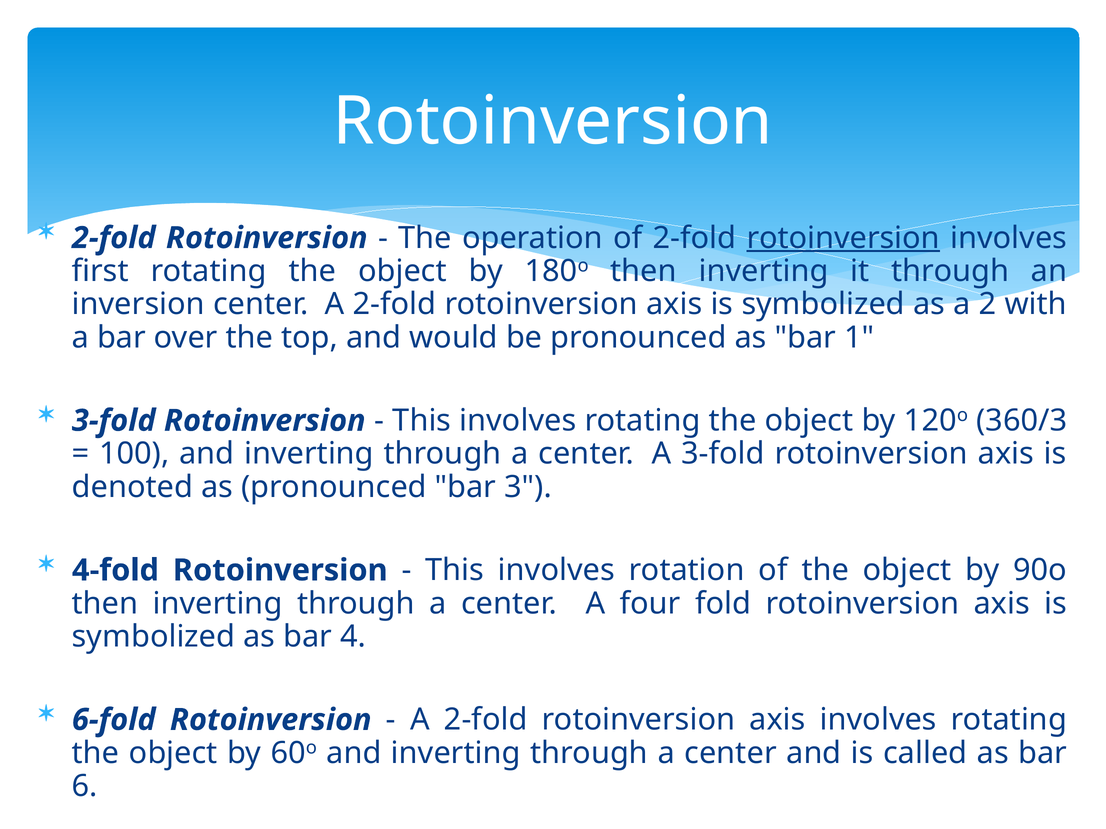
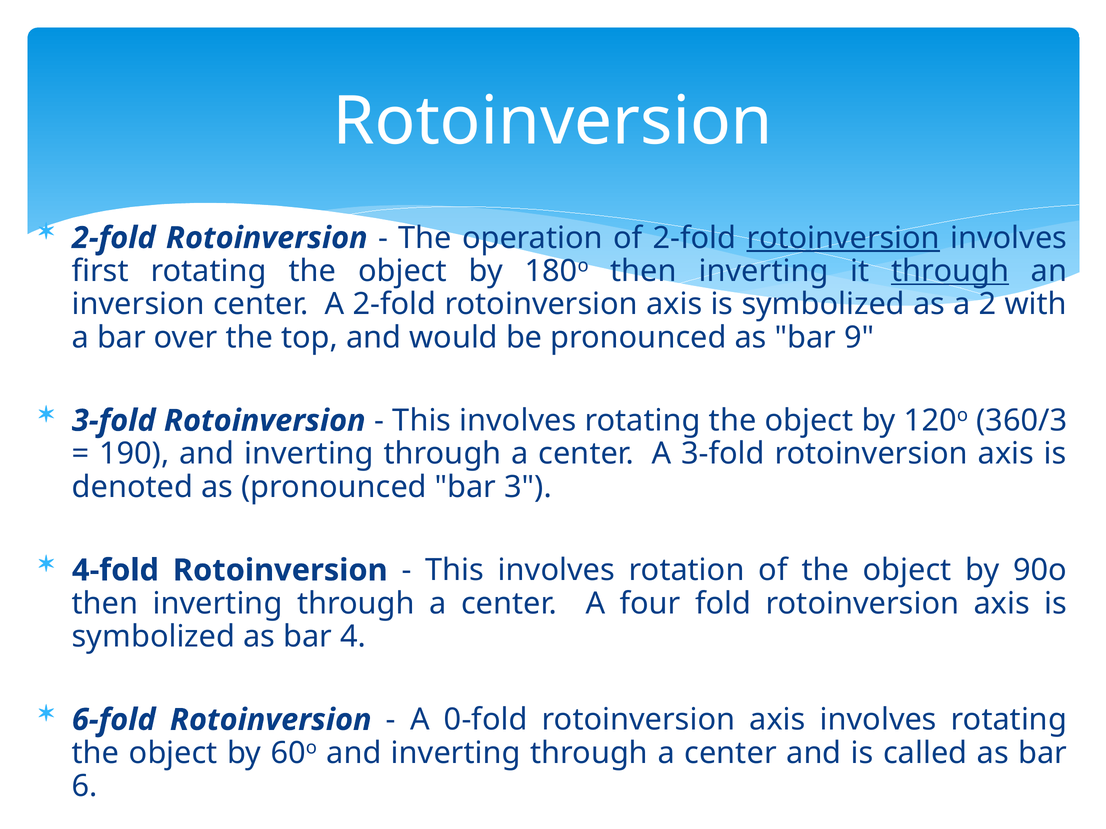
through underline: none -> present (950, 271)
1: 1 -> 9 (859, 338)
100: 100 -> 190 (134, 454)
2-fold: 2-fold -> 0-fold (486, 720)
